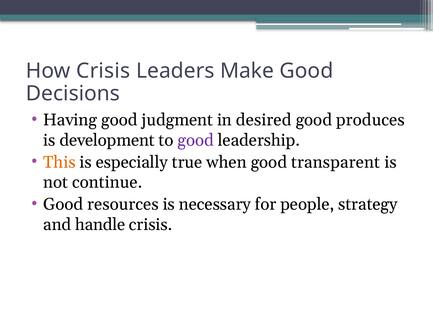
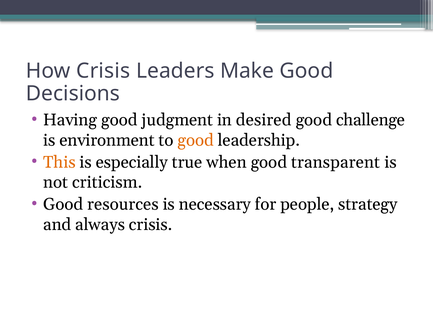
produces: produces -> challenge (371, 120)
development: development -> environment (107, 140)
good colour: purple -> orange (196, 140)
continue: continue -> criticism (107, 182)
handle: handle -> always (100, 224)
